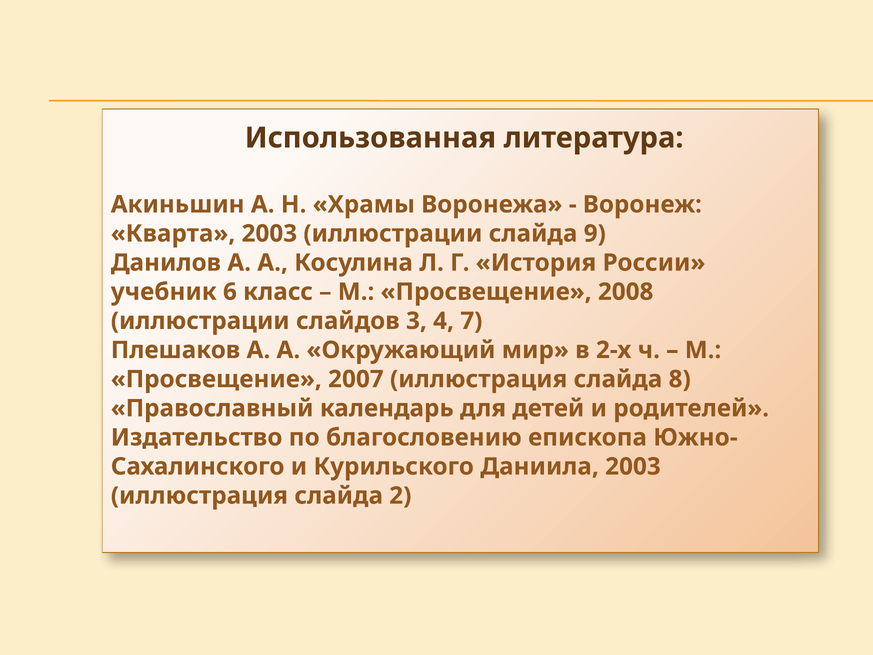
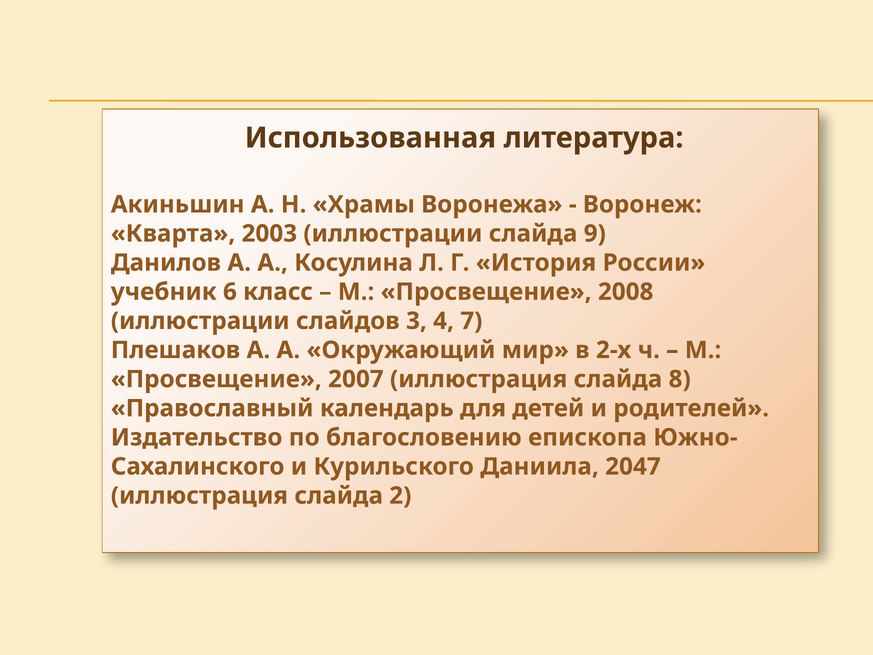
Даниила 2003: 2003 -> 2047 (633, 466)
